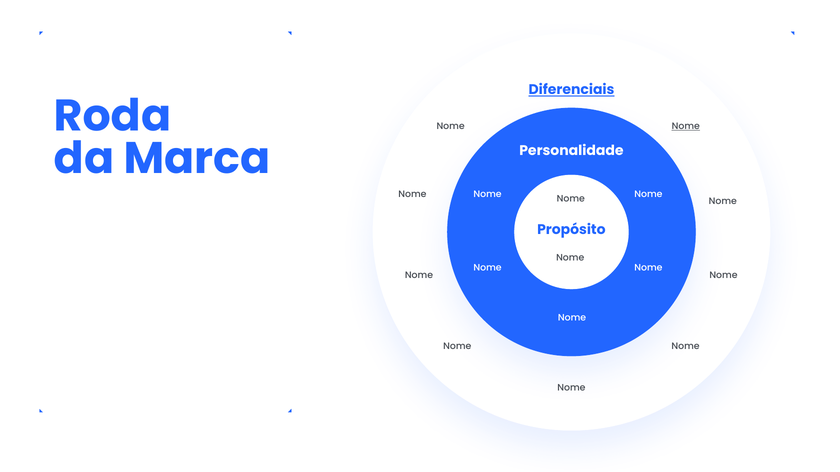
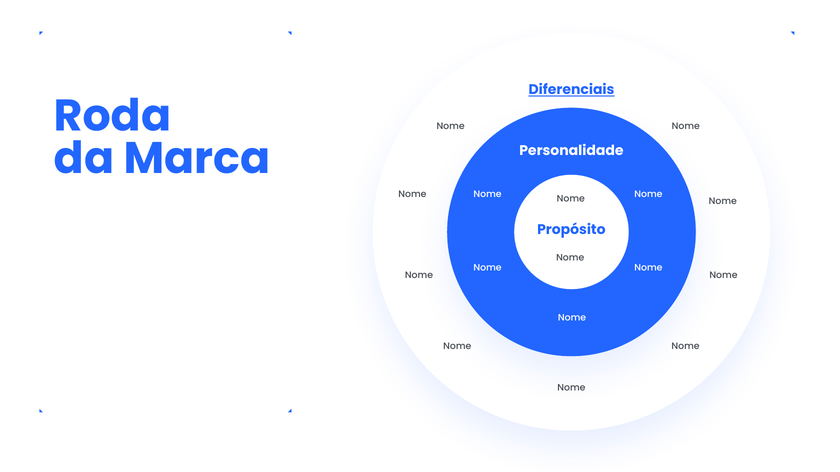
Nome underline: present -> none (686, 126)
